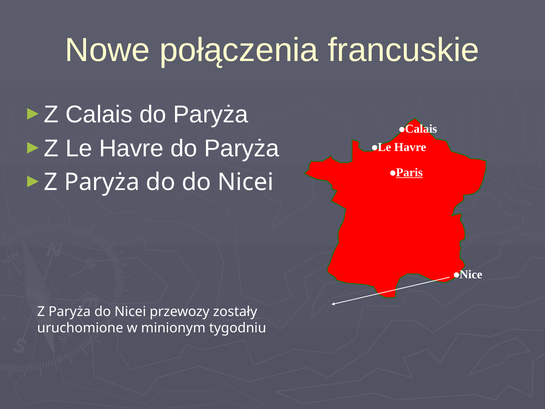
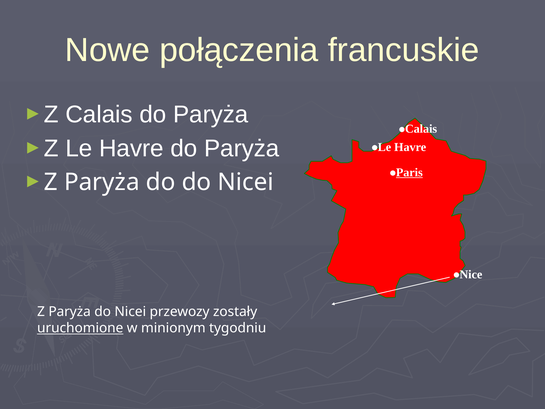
uruchomione underline: none -> present (80, 328)
